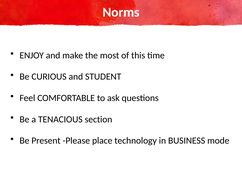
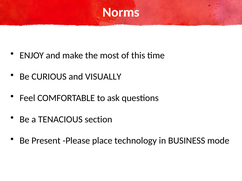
STUDENT: STUDENT -> VISUALLY (103, 77)
